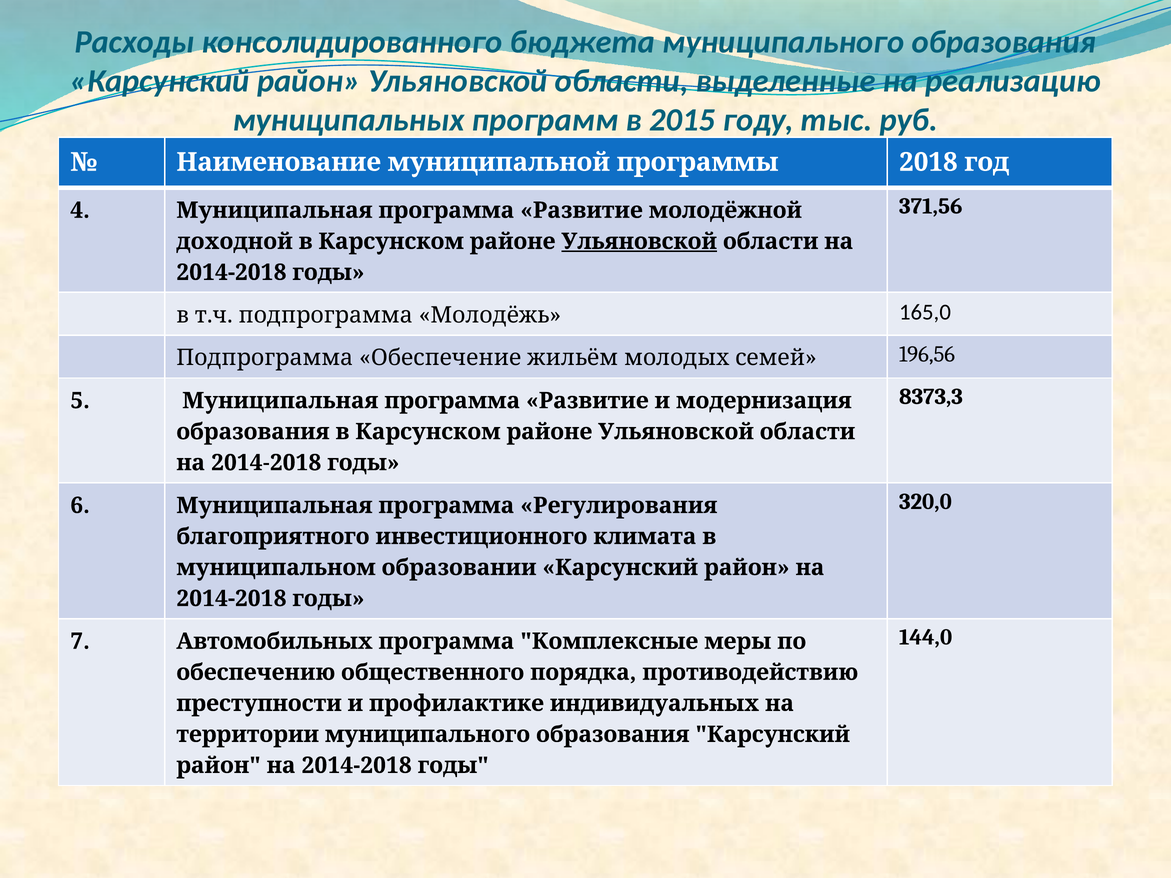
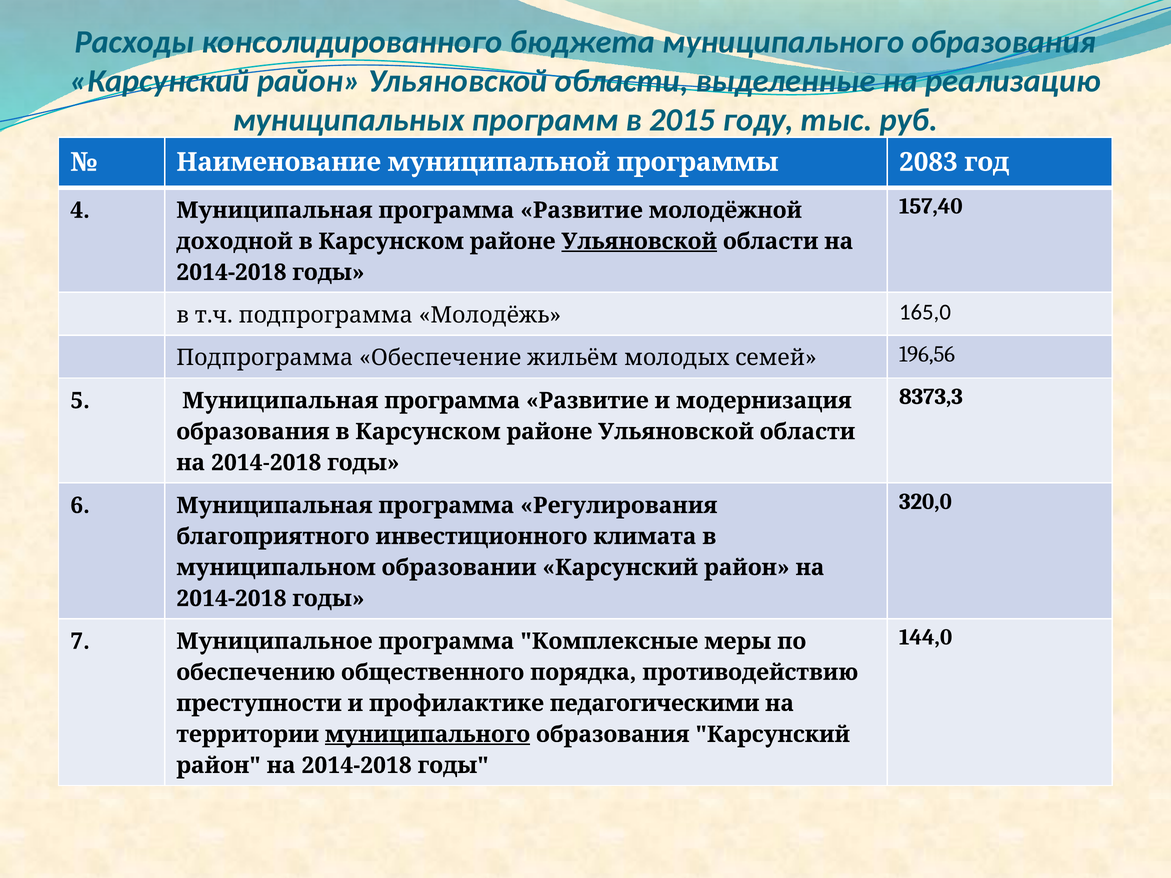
2018: 2018 -> 2083 (928, 162)
371,56: 371,56 -> 157,40 (931, 207)
Автомобильных: Автомобильных -> Муниципальное (274, 642)
индивидуальных: индивидуальных -> педагогическими (655, 704)
муниципального underline: none -> present (428, 735)
